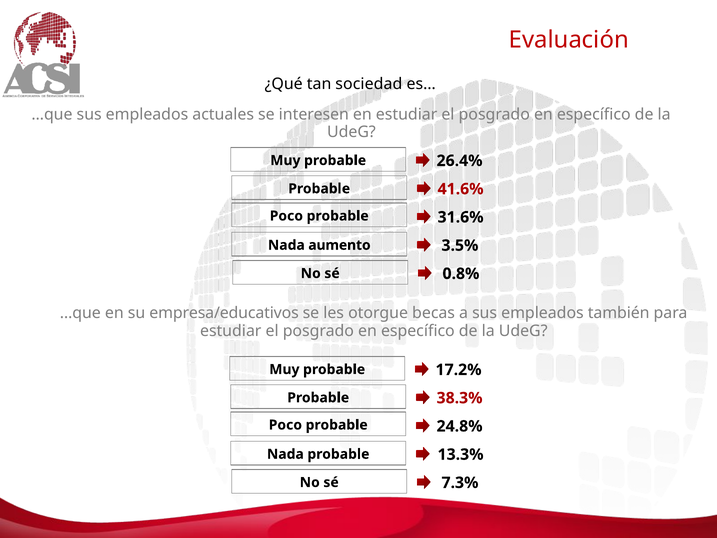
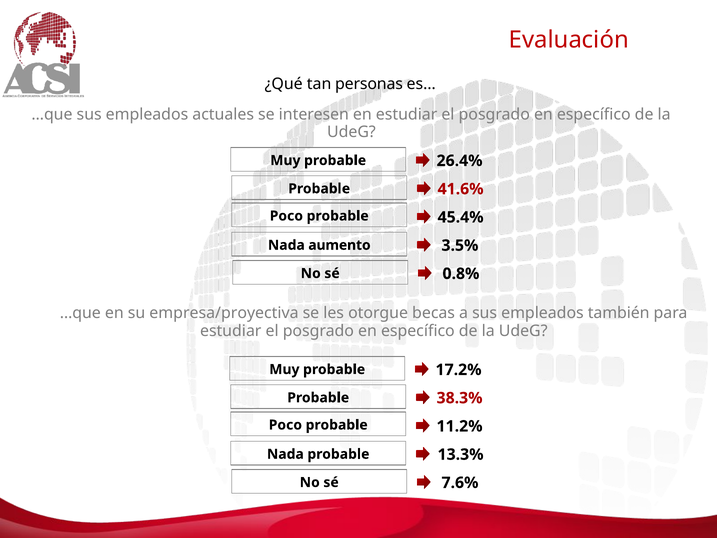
sociedad: sociedad -> personas (369, 84)
31.6%: 31.6% -> 45.4% (461, 217)
empresa/educativos: empresa/educativos -> empresa/proyectiva (224, 313)
24.8%: 24.8% -> 11.2% (460, 426)
7.3%: 7.3% -> 7.6% (460, 483)
